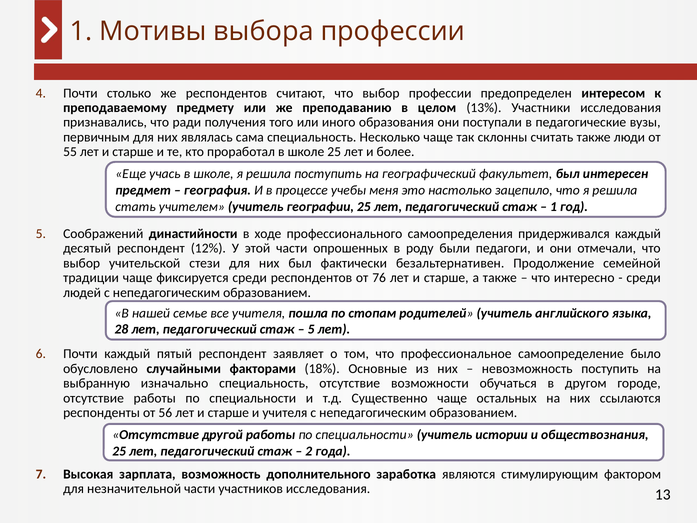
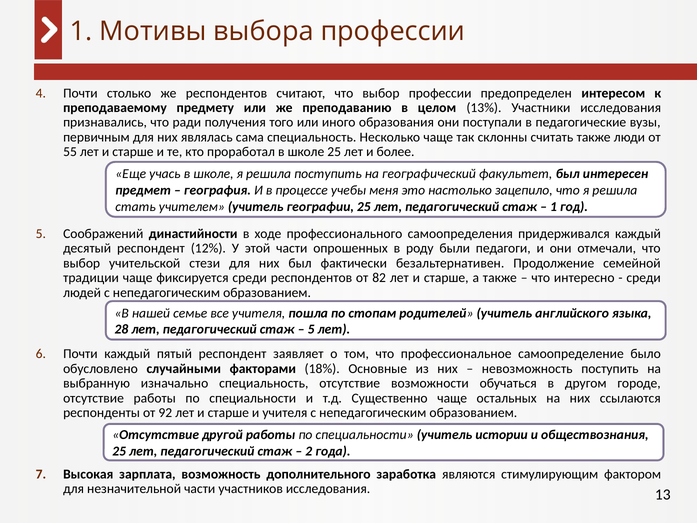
76: 76 -> 82 (379, 278)
56: 56 -> 92 (165, 413)
